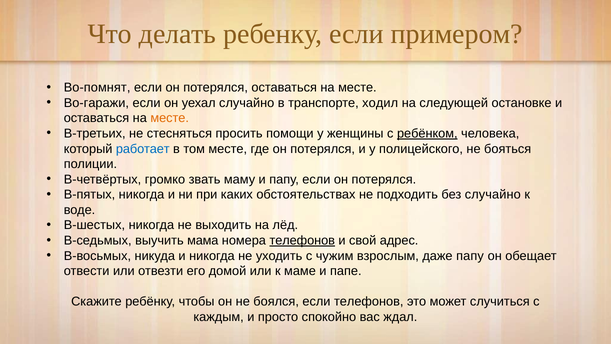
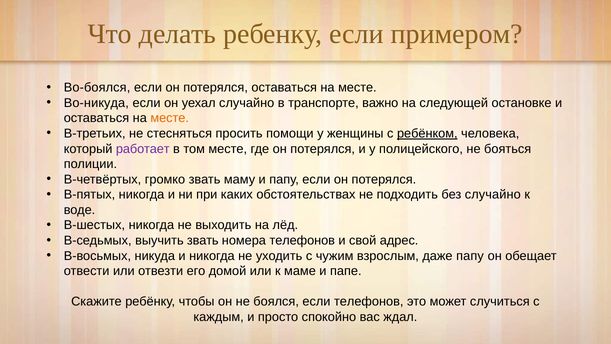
Во-помнят: Во-помнят -> Во-боялся (97, 88)
Во-гаражи: Во-гаражи -> Во-никуда (96, 103)
ходил: ходил -> важно (380, 103)
работает colour: blue -> purple (143, 149)
выучить мама: мама -> звать (203, 240)
телефонов underline: present -> none (302, 240)
